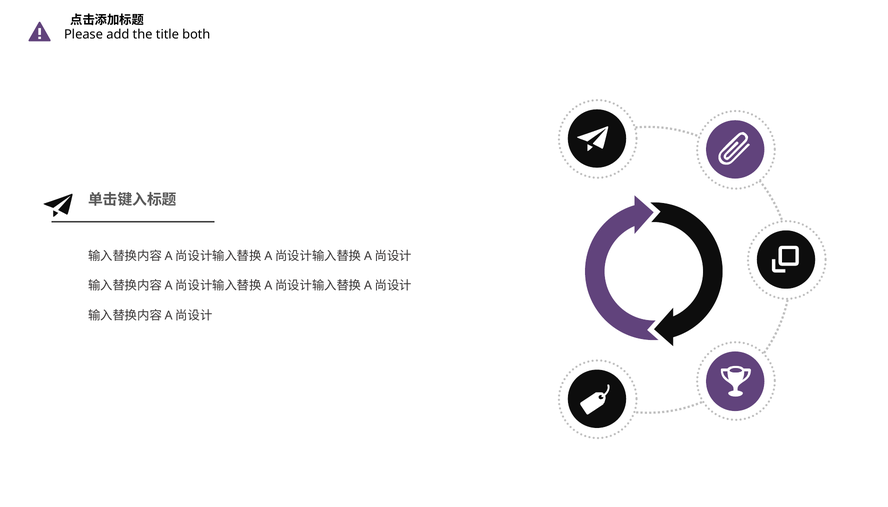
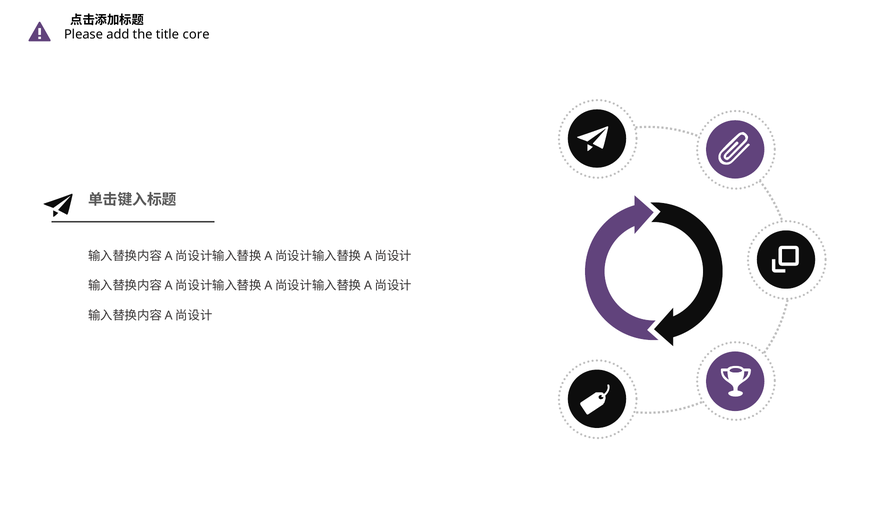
both: both -> core (196, 35)
